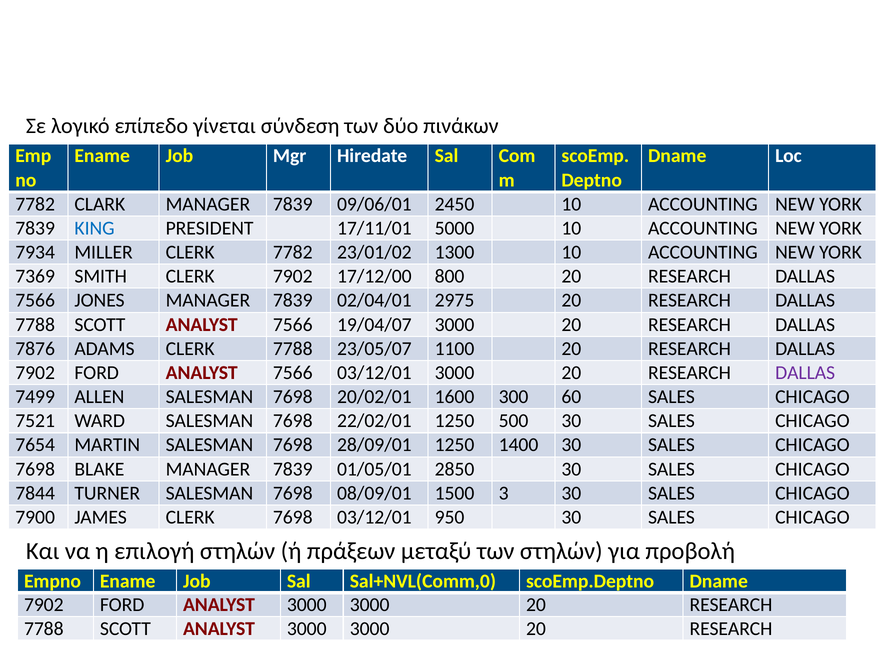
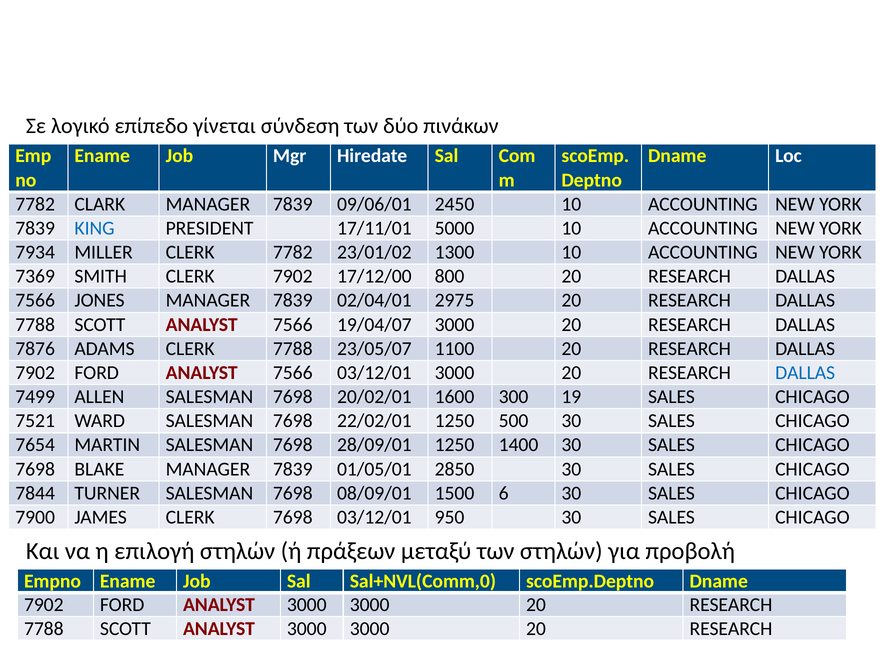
DALLAS colour: purple -> blue (805, 373)
60: 60 -> 19 (571, 397)
3: 3 -> 6 (504, 493)
